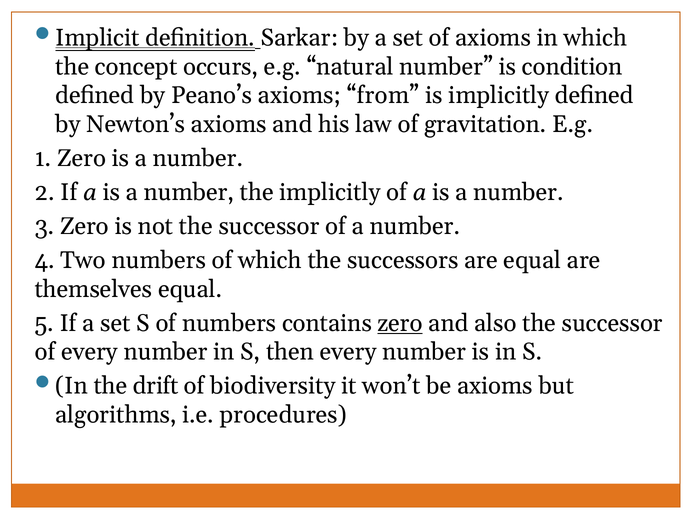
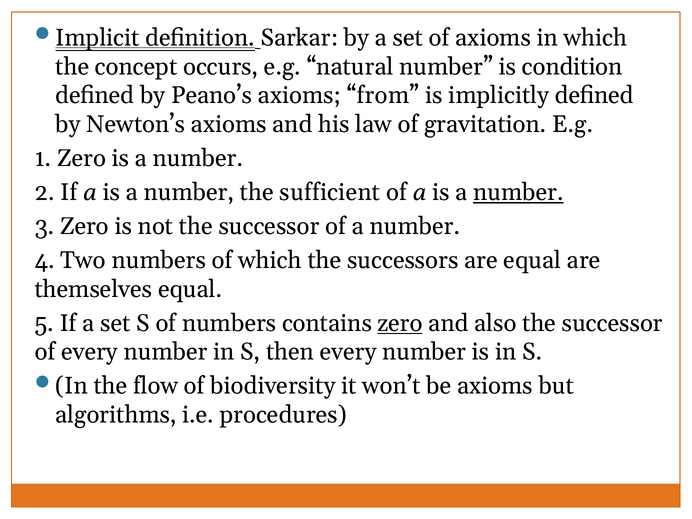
the implicitly: implicitly -> sufficient (330, 192)
number underline: none -> present (518, 192)
drift: drift -> flow (156, 386)
